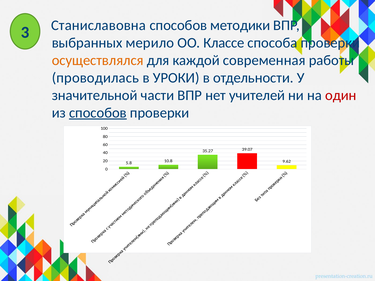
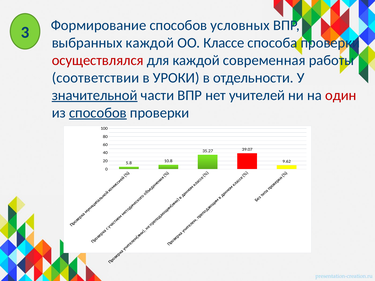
Станиславовна: Станиславовна -> Формирование (99, 25)
методики: методики -> условных (240, 25)
выбранных мерило: мерило -> каждой (150, 43)
осуществлялся colour: orange -> red (98, 60)
проводилась: проводилась -> соответствии (95, 78)
значительной underline: none -> present (95, 95)
